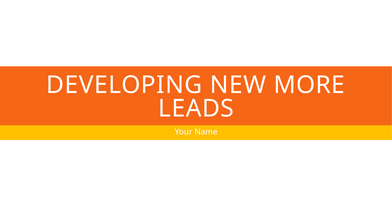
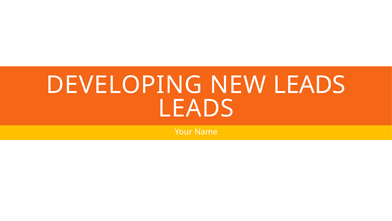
NEW MORE: MORE -> LEADS (309, 85)
